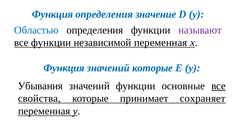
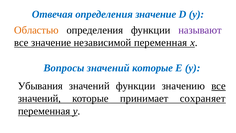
Функция: Функция -> Отвечая (52, 14)
Областью colour: blue -> orange (36, 30)
все функции: функции -> значение (51, 43)
Функция: Функция -> Вопросы (64, 68)
основные: основные -> значению (183, 86)
свойства: свойства -> значений (39, 98)
